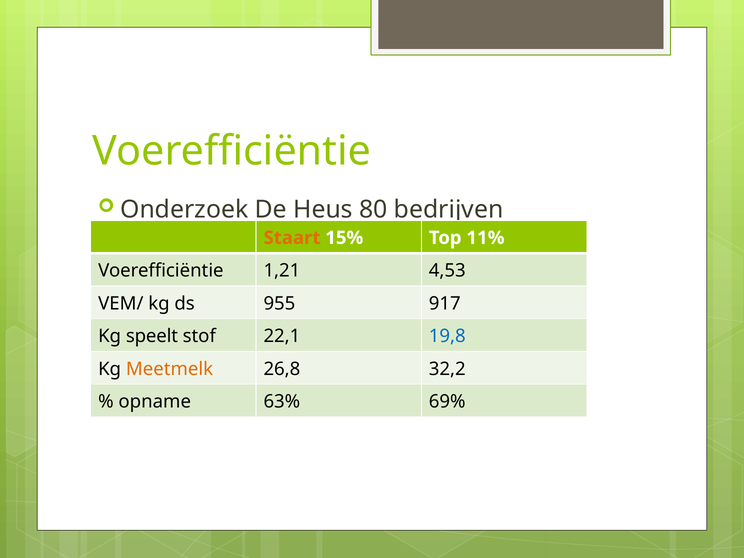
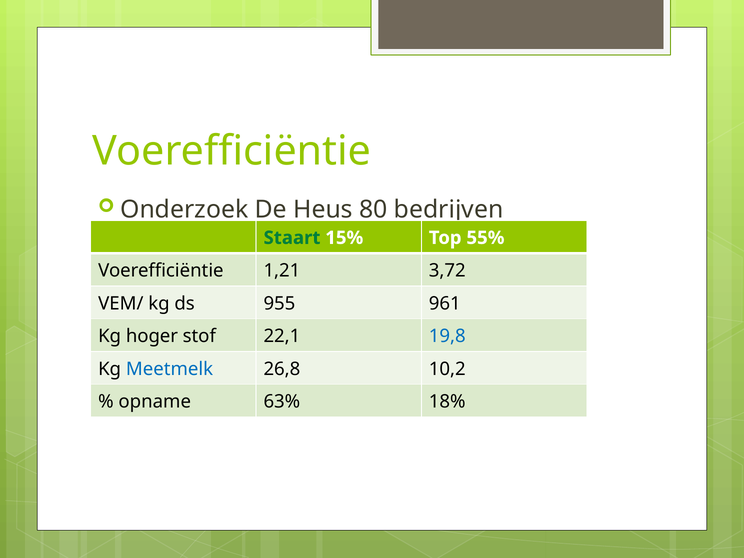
Staart colour: orange -> green (292, 238)
11%: 11% -> 55% (485, 238)
4,53: 4,53 -> 3,72 (447, 271)
917: 917 -> 961 (445, 303)
speelt: speelt -> hoger (152, 336)
Meetmelk colour: orange -> blue (170, 369)
32,2: 32,2 -> 10,2 (447, 369)
69%: 69% -> 18% (447, 402)
